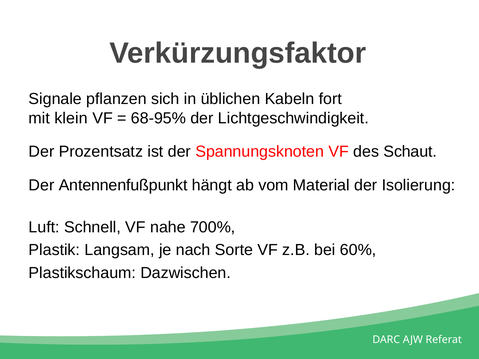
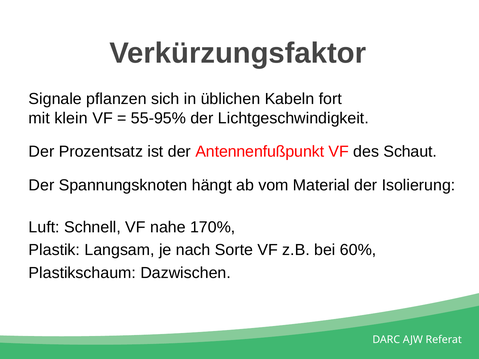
68-95%: 68-95% -> 55-95% (159, 118)
Spannungsknoten: Spannungsknoten -> Antennenfußpunkt (260, 152)
Antennenfußpunkt: Antennenfußpunkt -> Spannungsknoten (123, 185)
700%: 700% -> 170% (213, 227)
